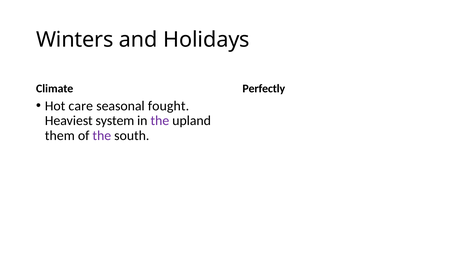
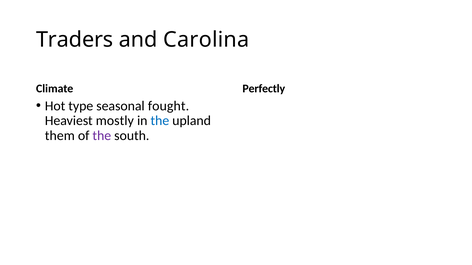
Winters: Winters -> Traders (75, 40)
Holidays: Holidays -> Carolina (206, 40)
care: care -> type (81, 106)
system: system -> mostly (115, 121)
the colour: purple -> blue (160, 121)
